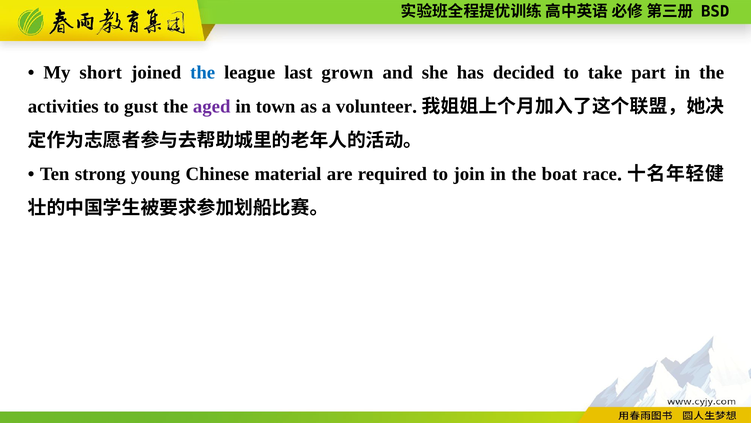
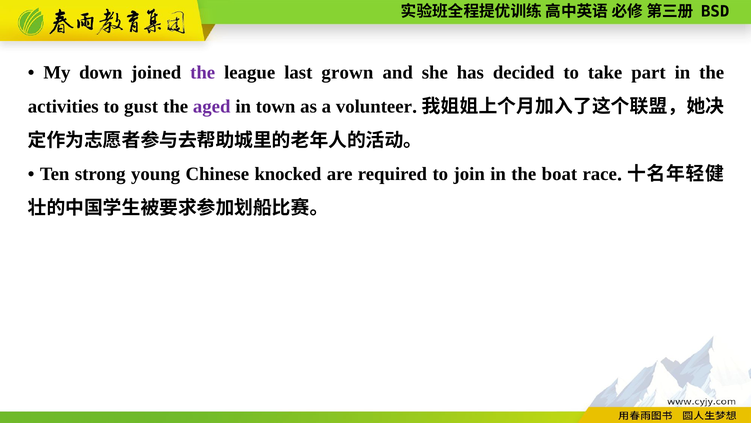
short: short -> down (101, 73)
the colour: blue -> purple (203, 73)
material: material -> knocked (288, 174)
